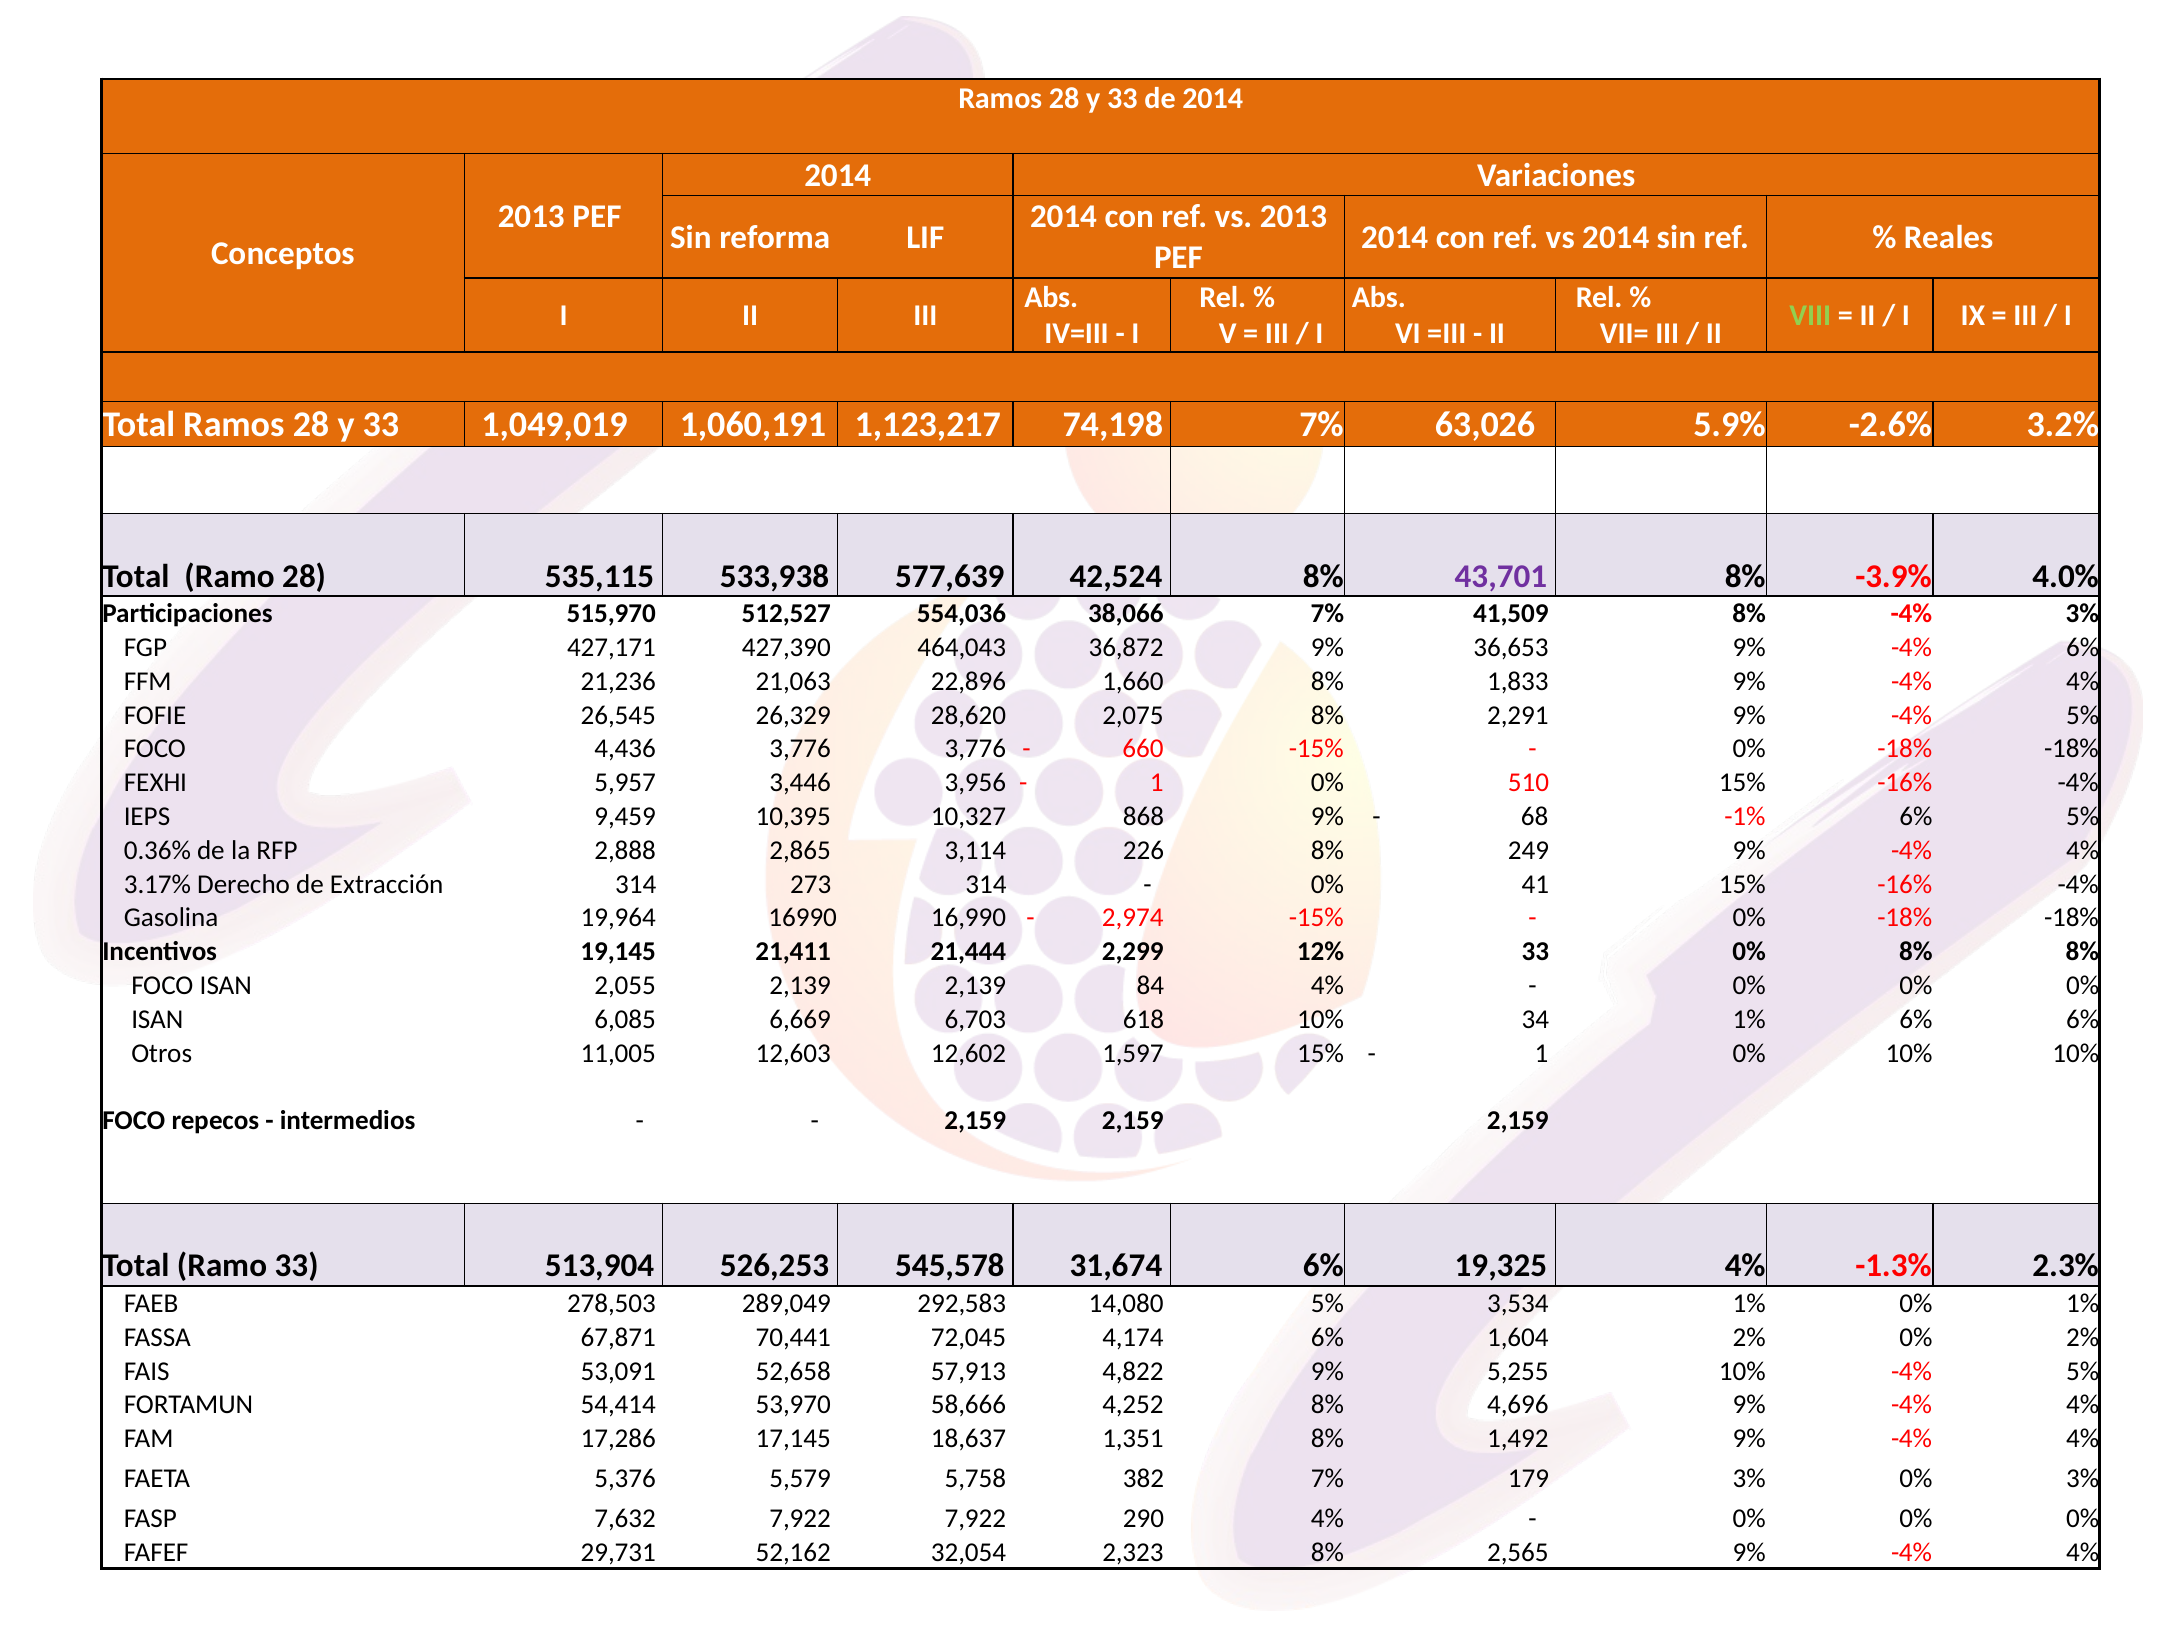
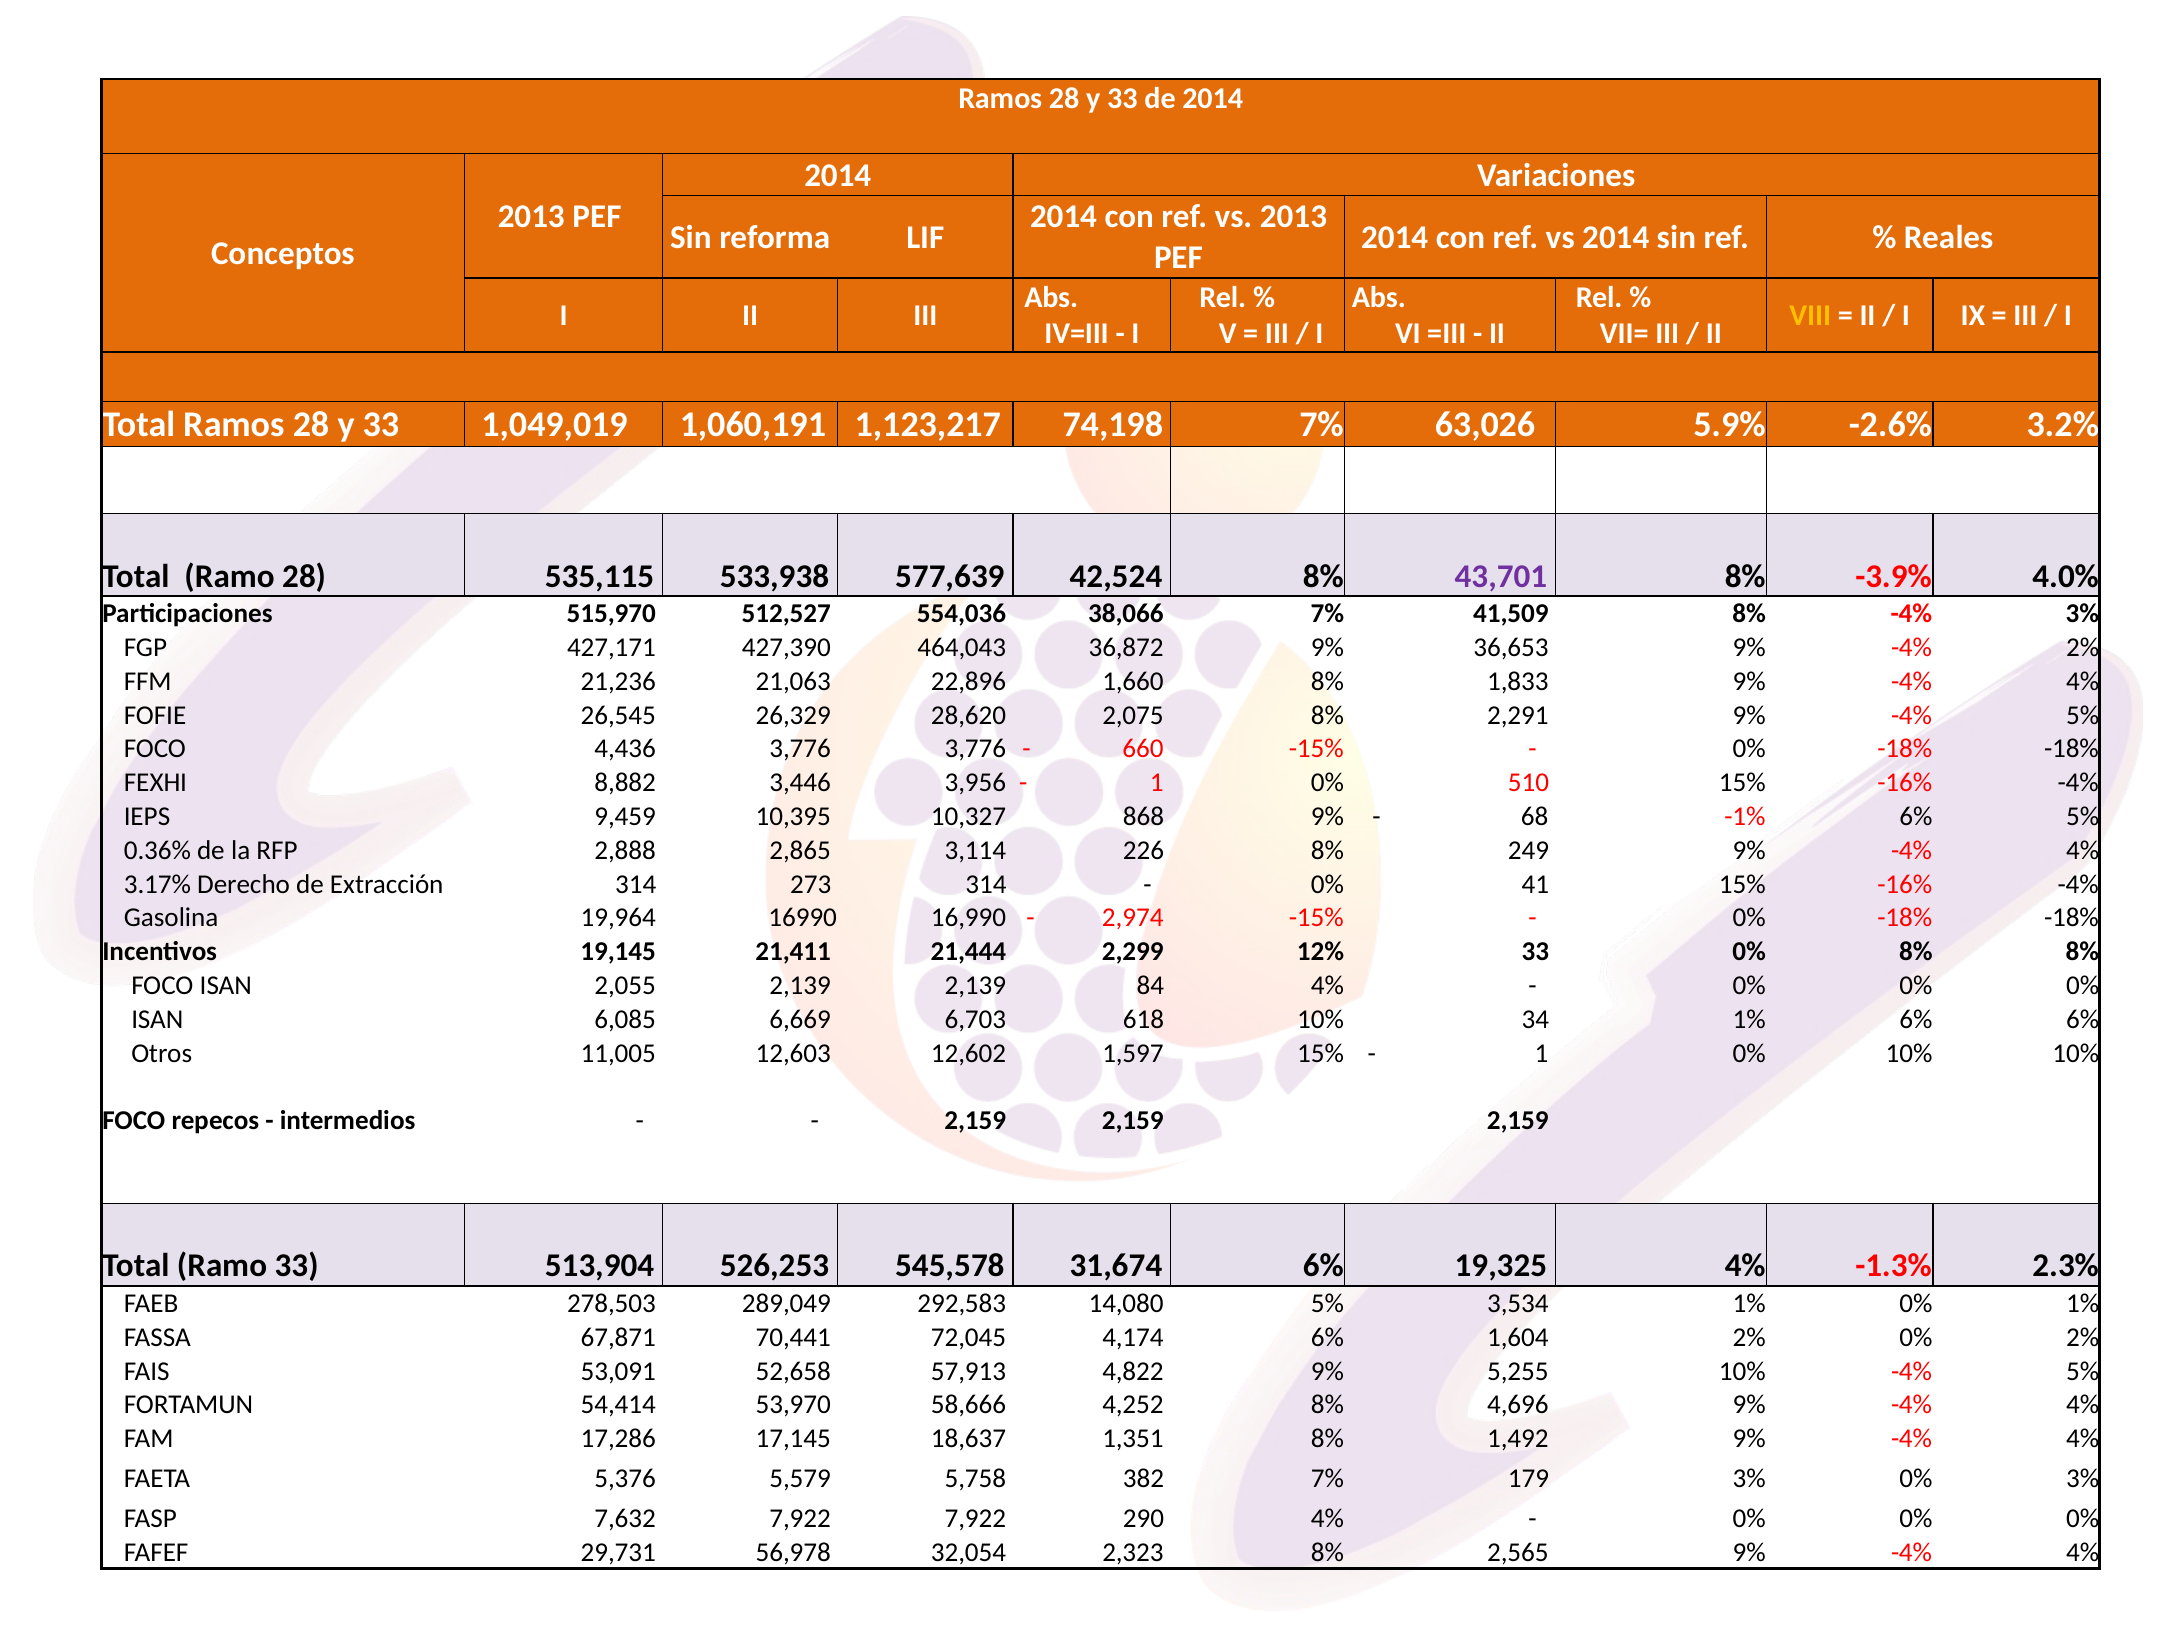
VIII colour: light green -> yellow (1810, 316)
-4% 6%: 6% -> 2% (2083, 648)
5,957: 5,957 -> 8,882 (625, 783)
52,162: 52,162 -> 56,978 (793, 1552)
